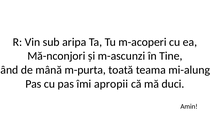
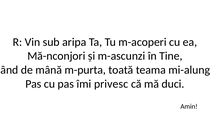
apropii: apropii -> privesc (111, 84)
